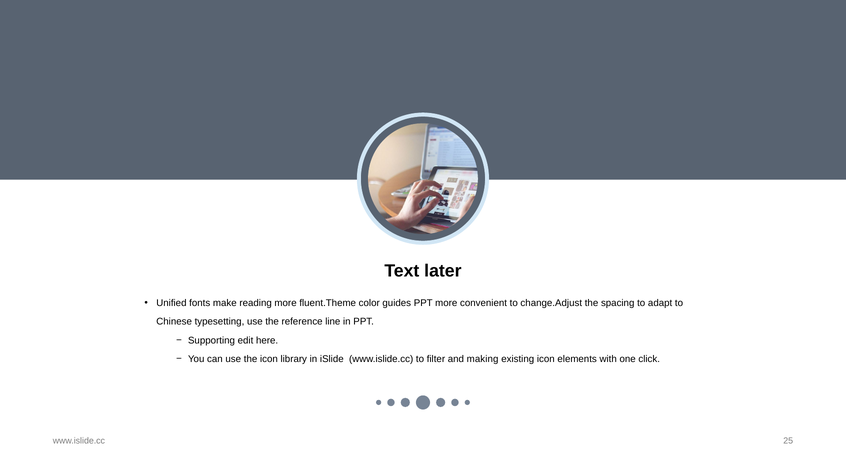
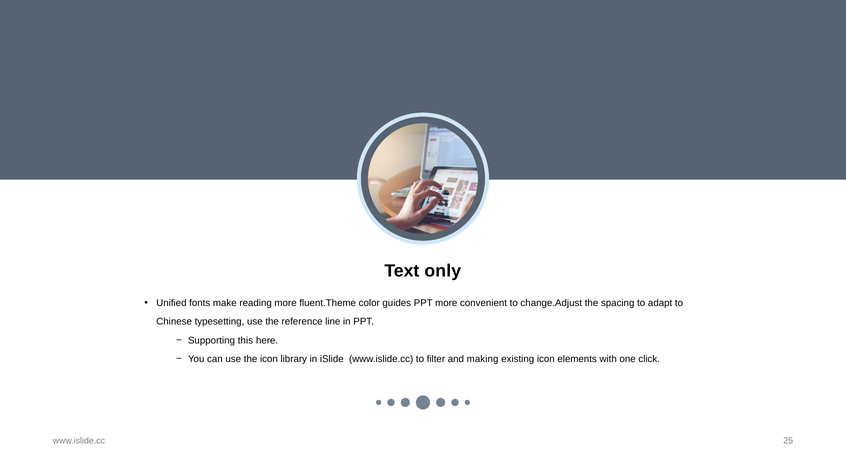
later: later -> only (443, 271)
edit: edit -> this (245, 340)
